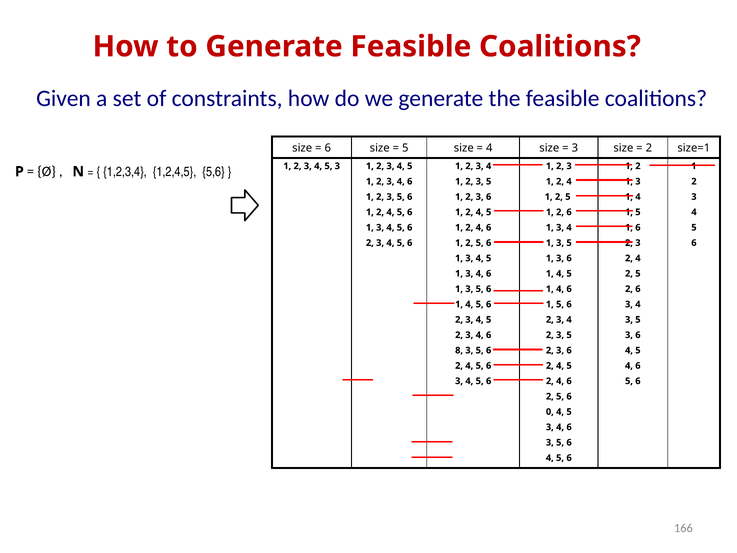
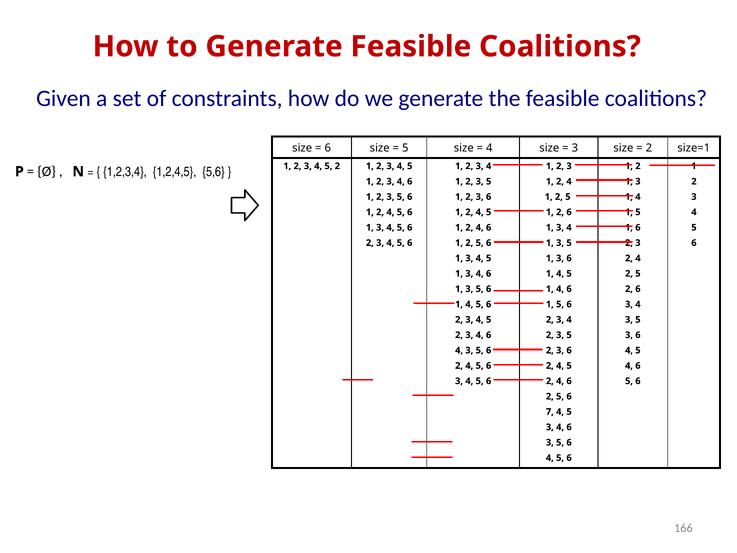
3: 3 -> 2 (337, 166)
8: 8 -> 4 (459, 350)
0: 0 -> 7 (550, 412)
